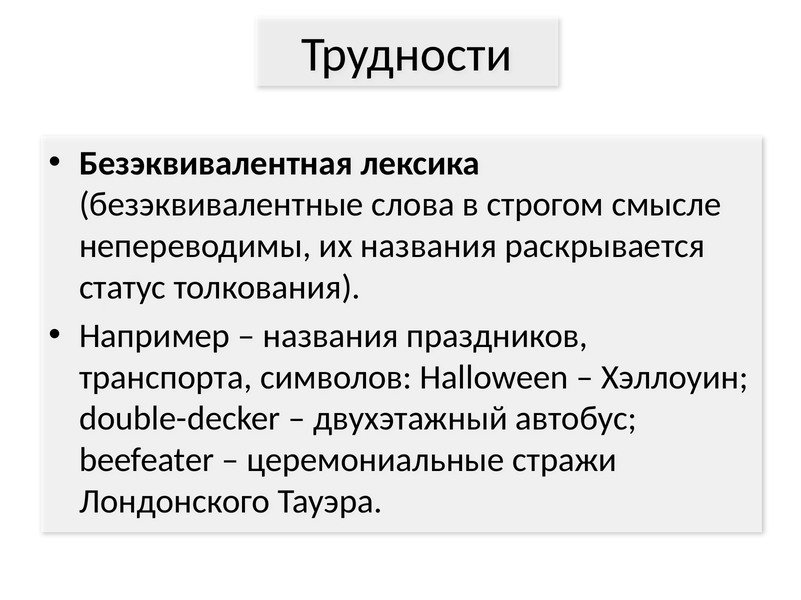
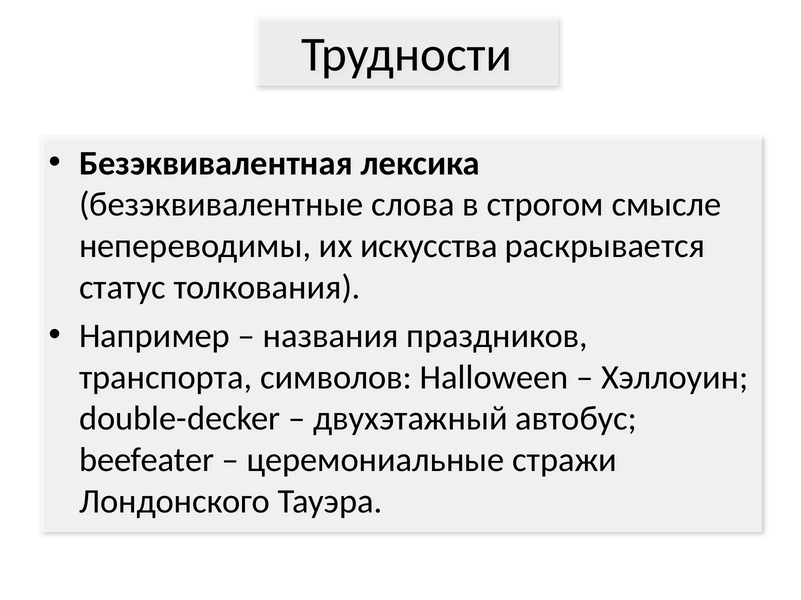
их названия: названия -> искусства (429, 246)
